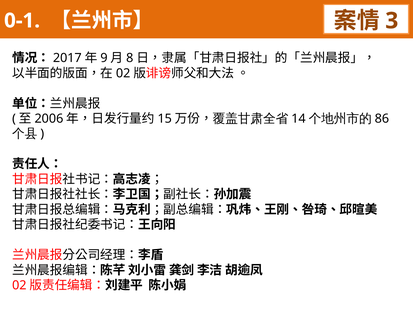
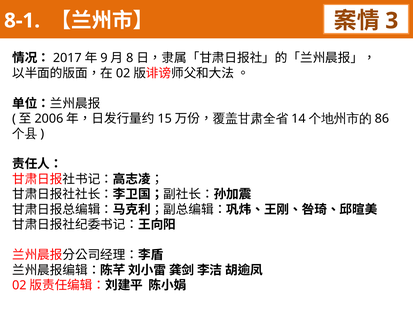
0-1: 0-1 -> 8-1 (22, 21)
